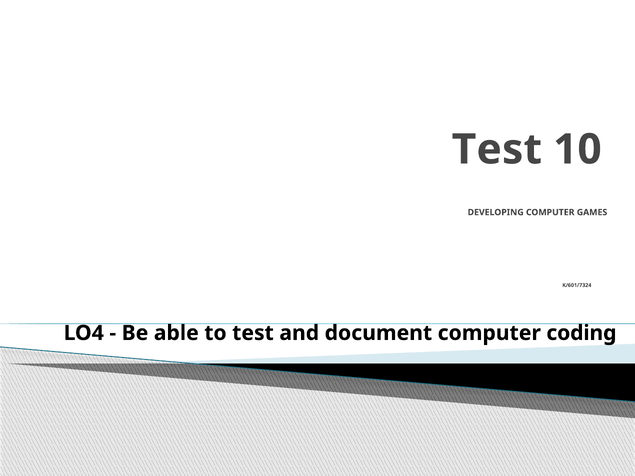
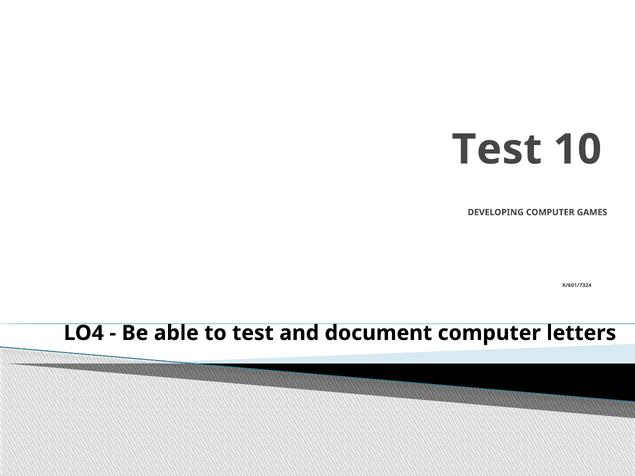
coding: coding -> letters (581, 333)
